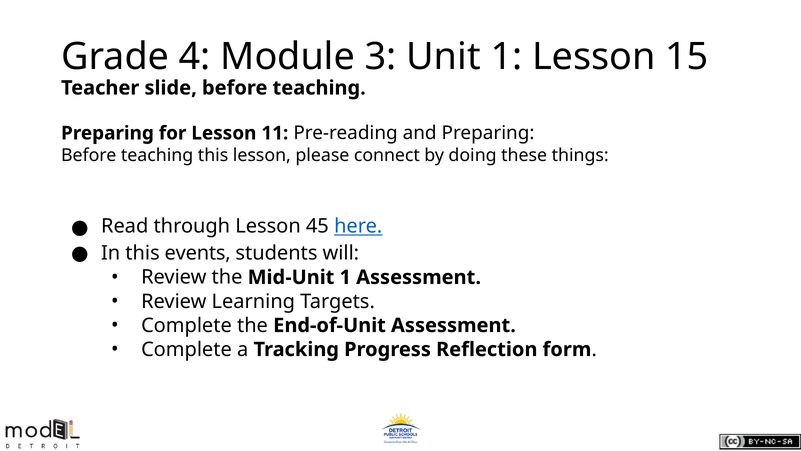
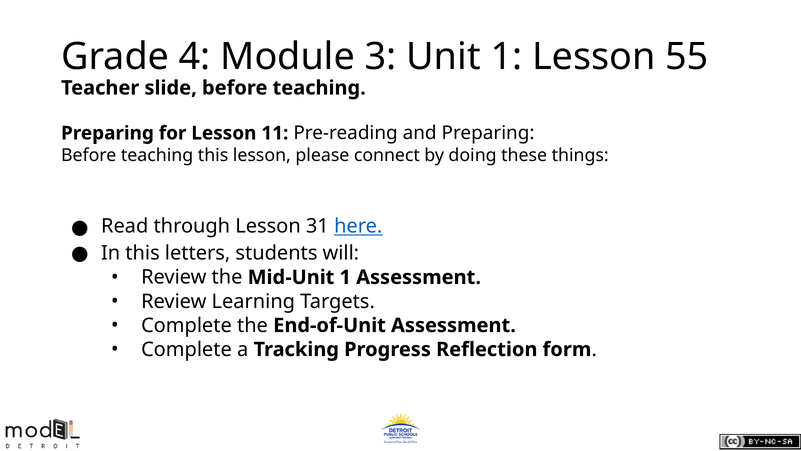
15: 15 -> 55 (687, 56)
45: 45 -> 31 (317, 226)
events: events -> letters (198, 253)
